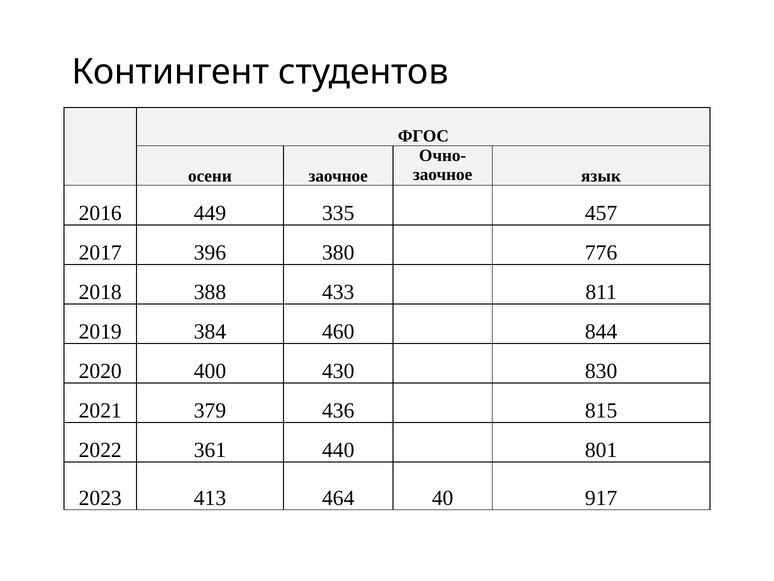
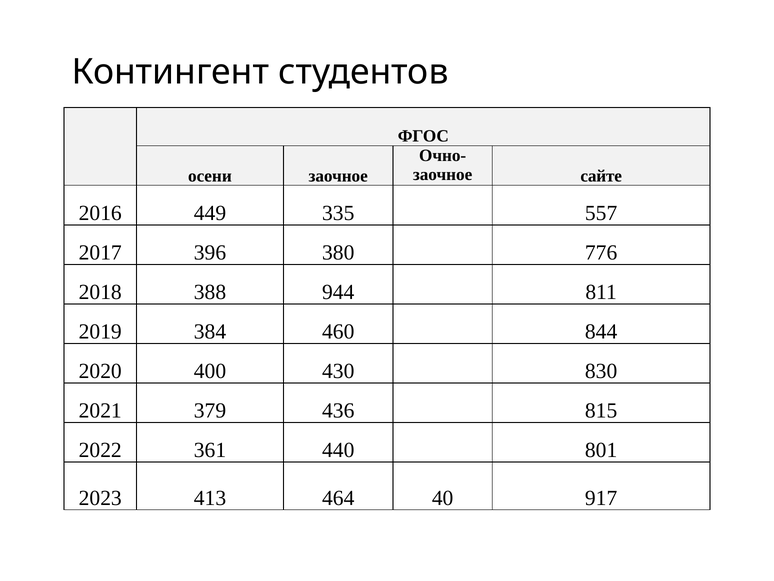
язык: язык -> сайте (601, 176)
457: 457 -> 557 (601, 213)
433: 433 -> 944 (338, 292)
